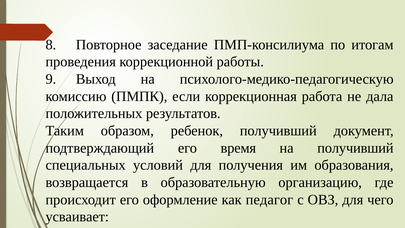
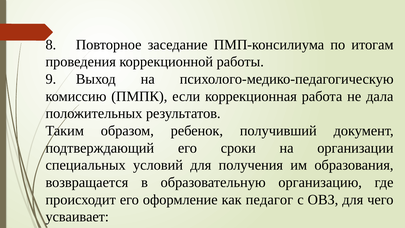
время: время -> сроки (238, 148)
на получивший: получивший -> организации (355, 148)
